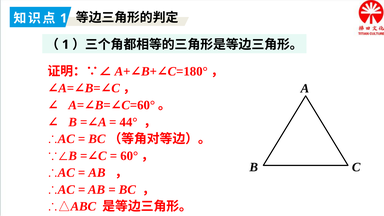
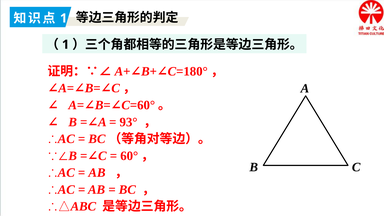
44°: 44° -> 93° (129, 122)
